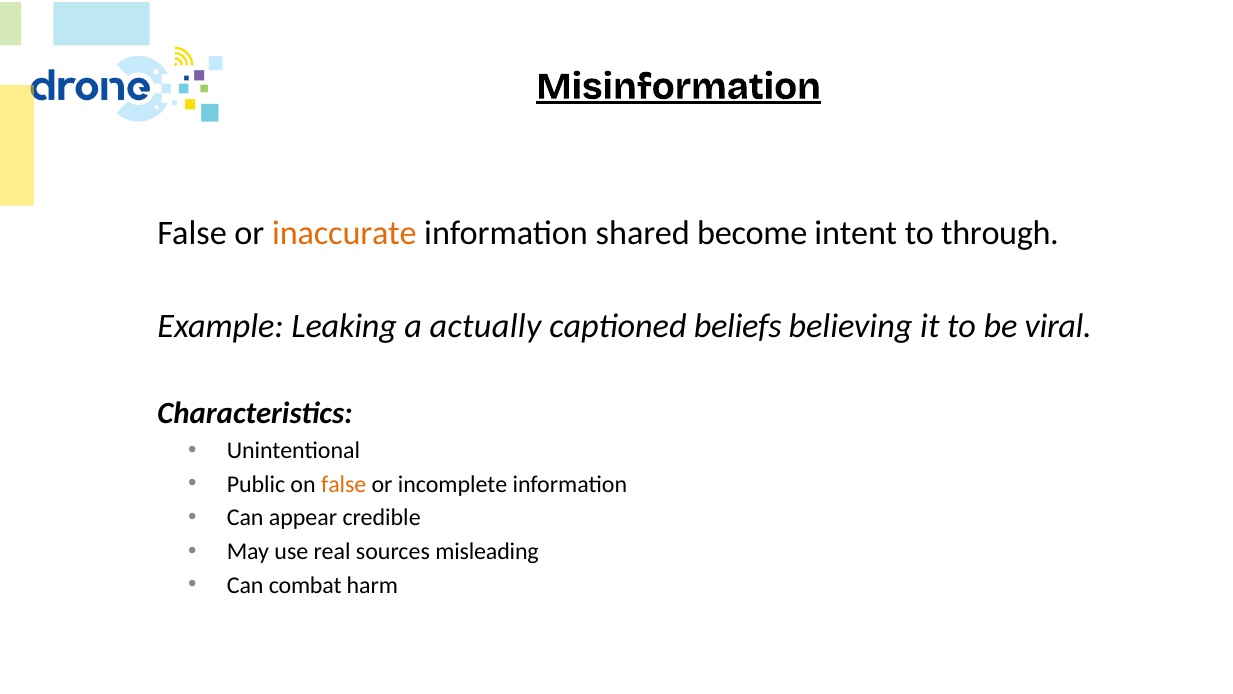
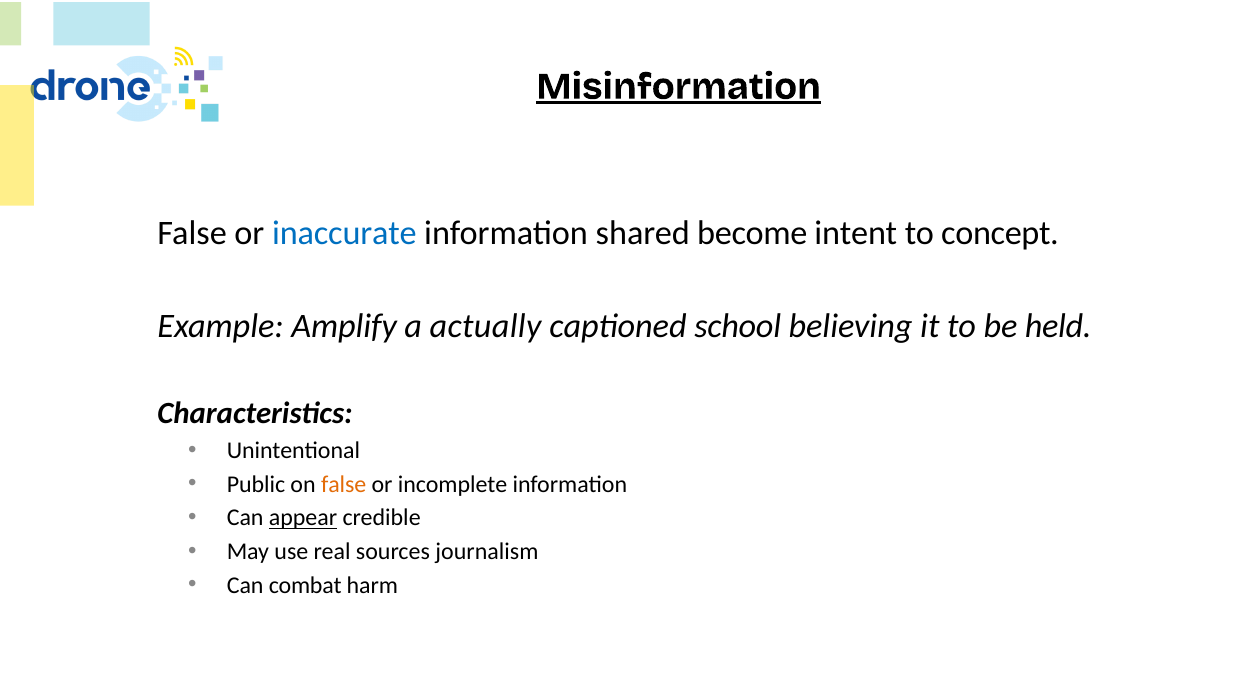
inaccurate colour: orange -> blue (344, 233)
through: through -> concept (1000, 233)
Leaking: Leaking -> Amplify (344, 326)
beliefs: beliefs -> school (738, 326)
viral: viral -> held (1058, 326)
appear underline: none -> present (303, 518)
misleading: misleading -> journalism (487, 551)
